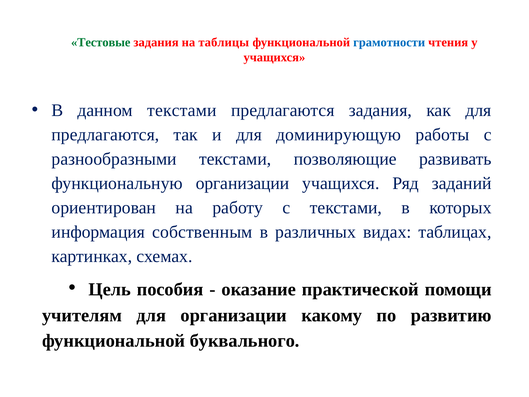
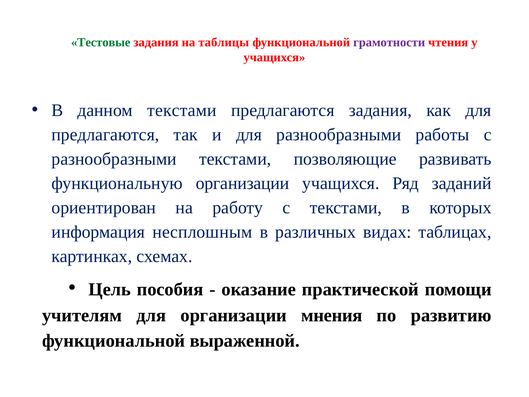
грамотности colour: blue -> purple (389, 42)
для доминирующую: доминирующую -> разнообразными (339, 135)
собственным: собственным -> несплошным (202, 232)
какому: какому -> мнения (332, 315)
буквального: буквального -> выраженной (245, 341)
